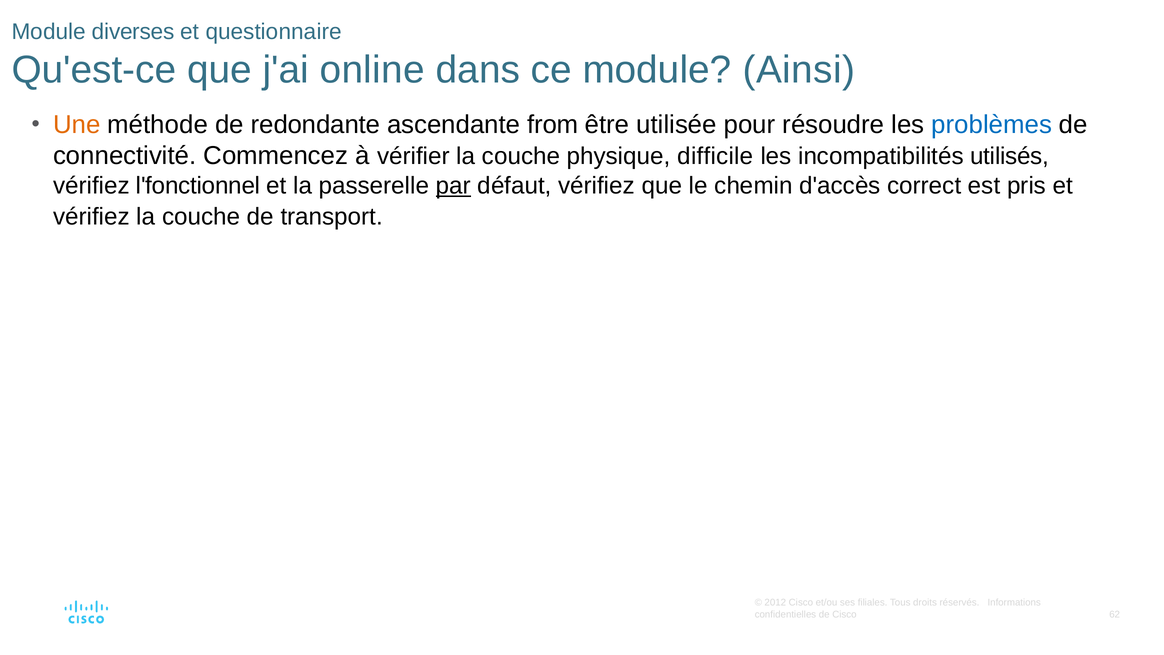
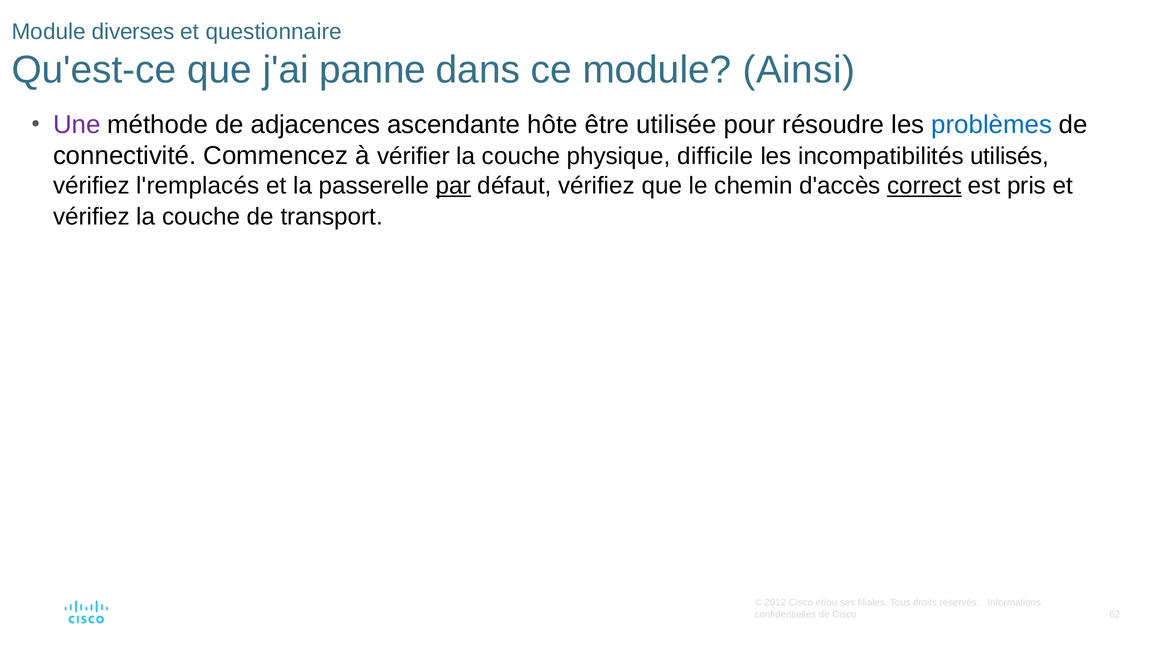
online: online -> panne (373, 70)
Une colour: orange -> purple (77, 125)
redondante: redondante -> adjacences (316, 125)
from: from -> hôte (553, 125)
l'fonctionnel: l'fonctionnel -> l'remplacés (198, 186)
correct underline: none -> present (924, 186)
